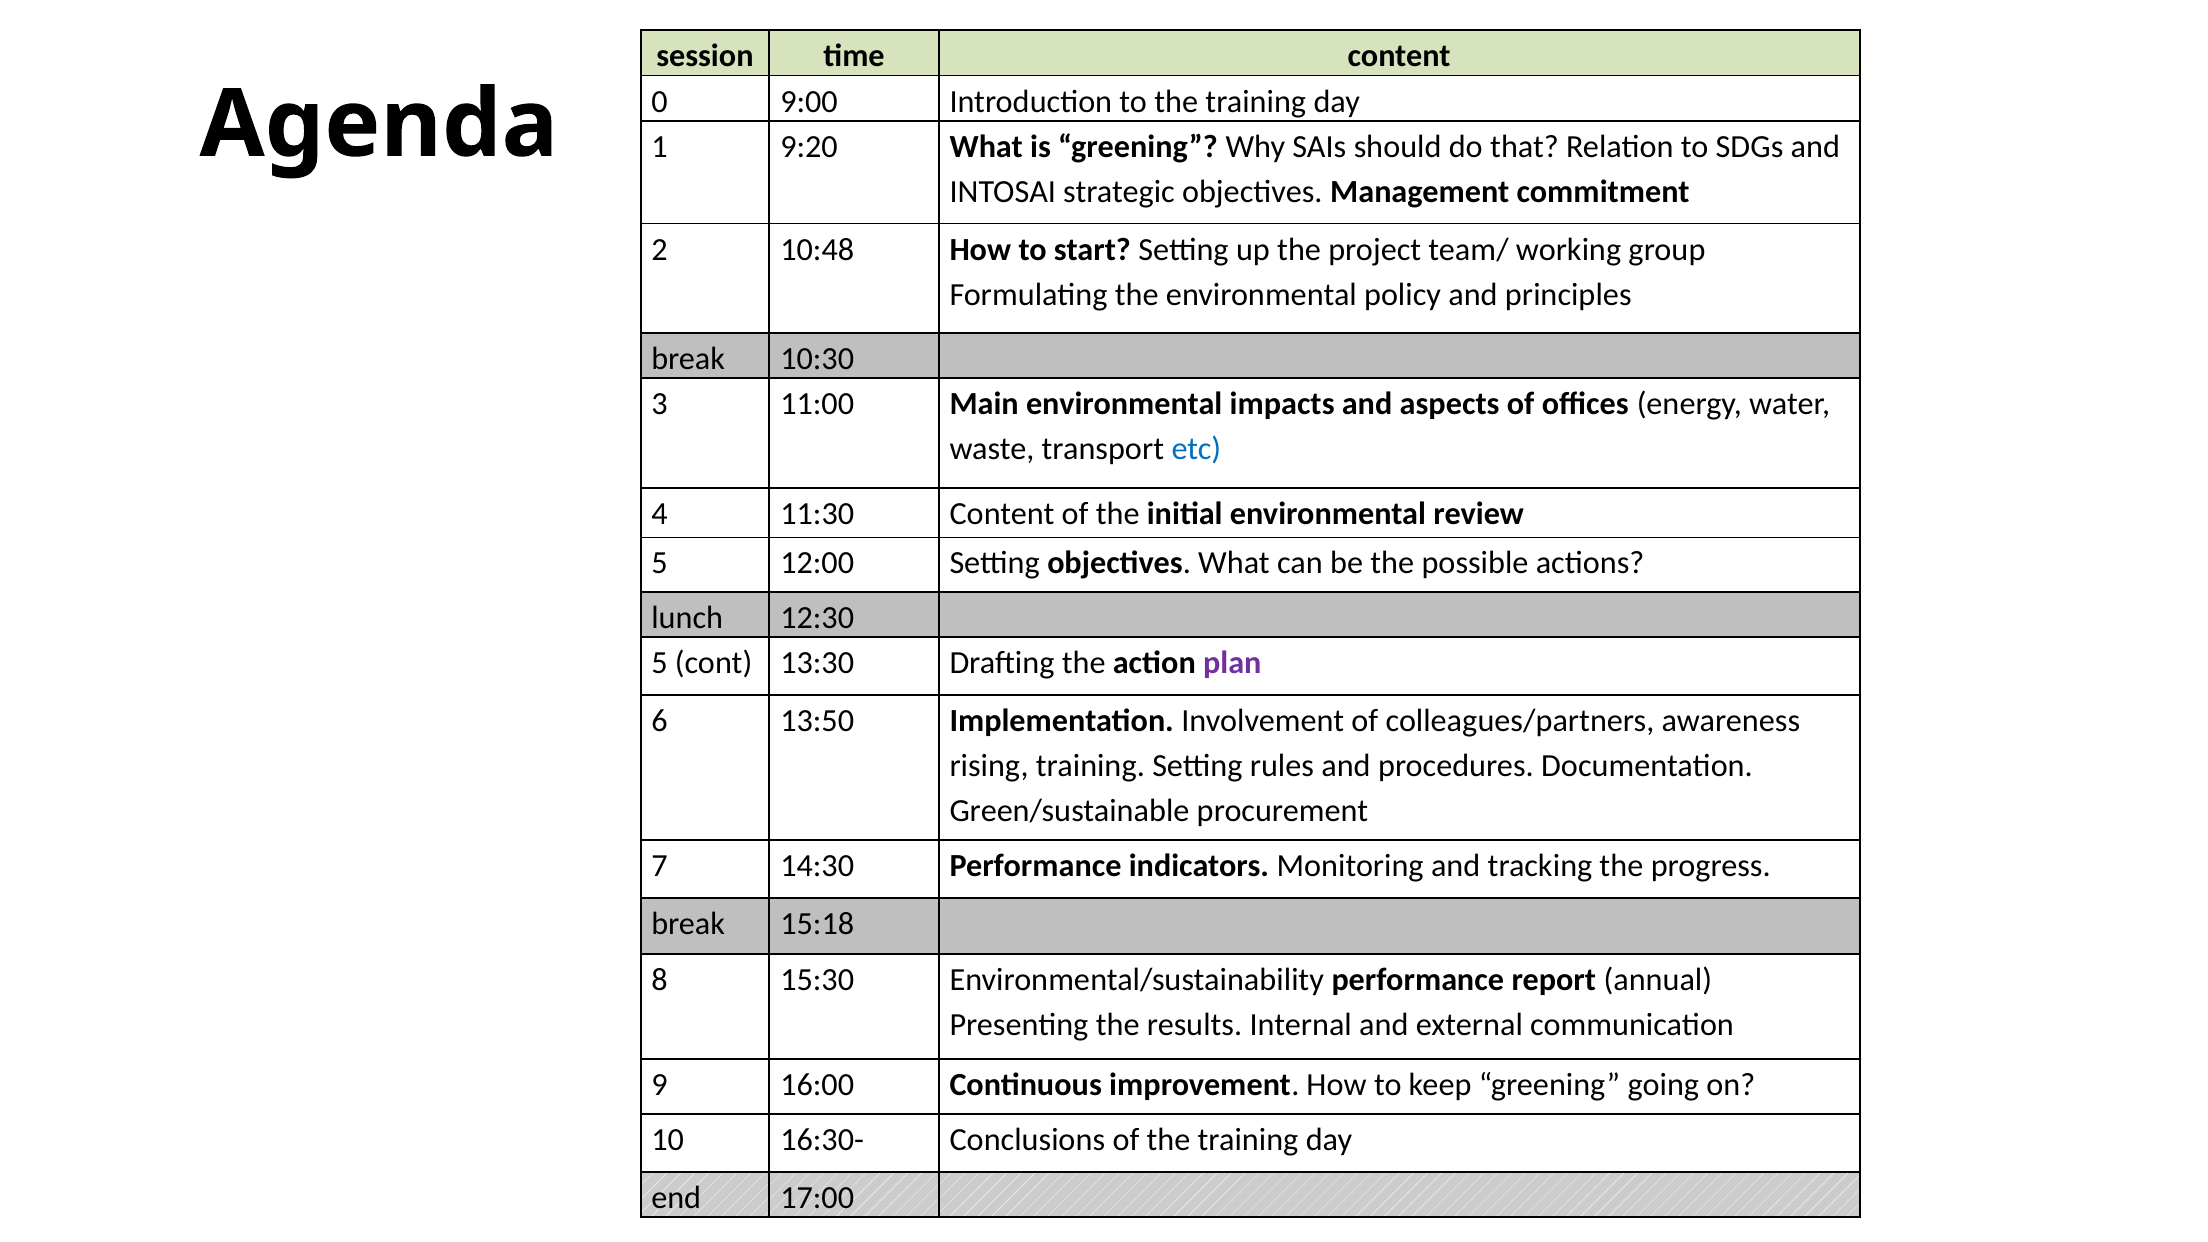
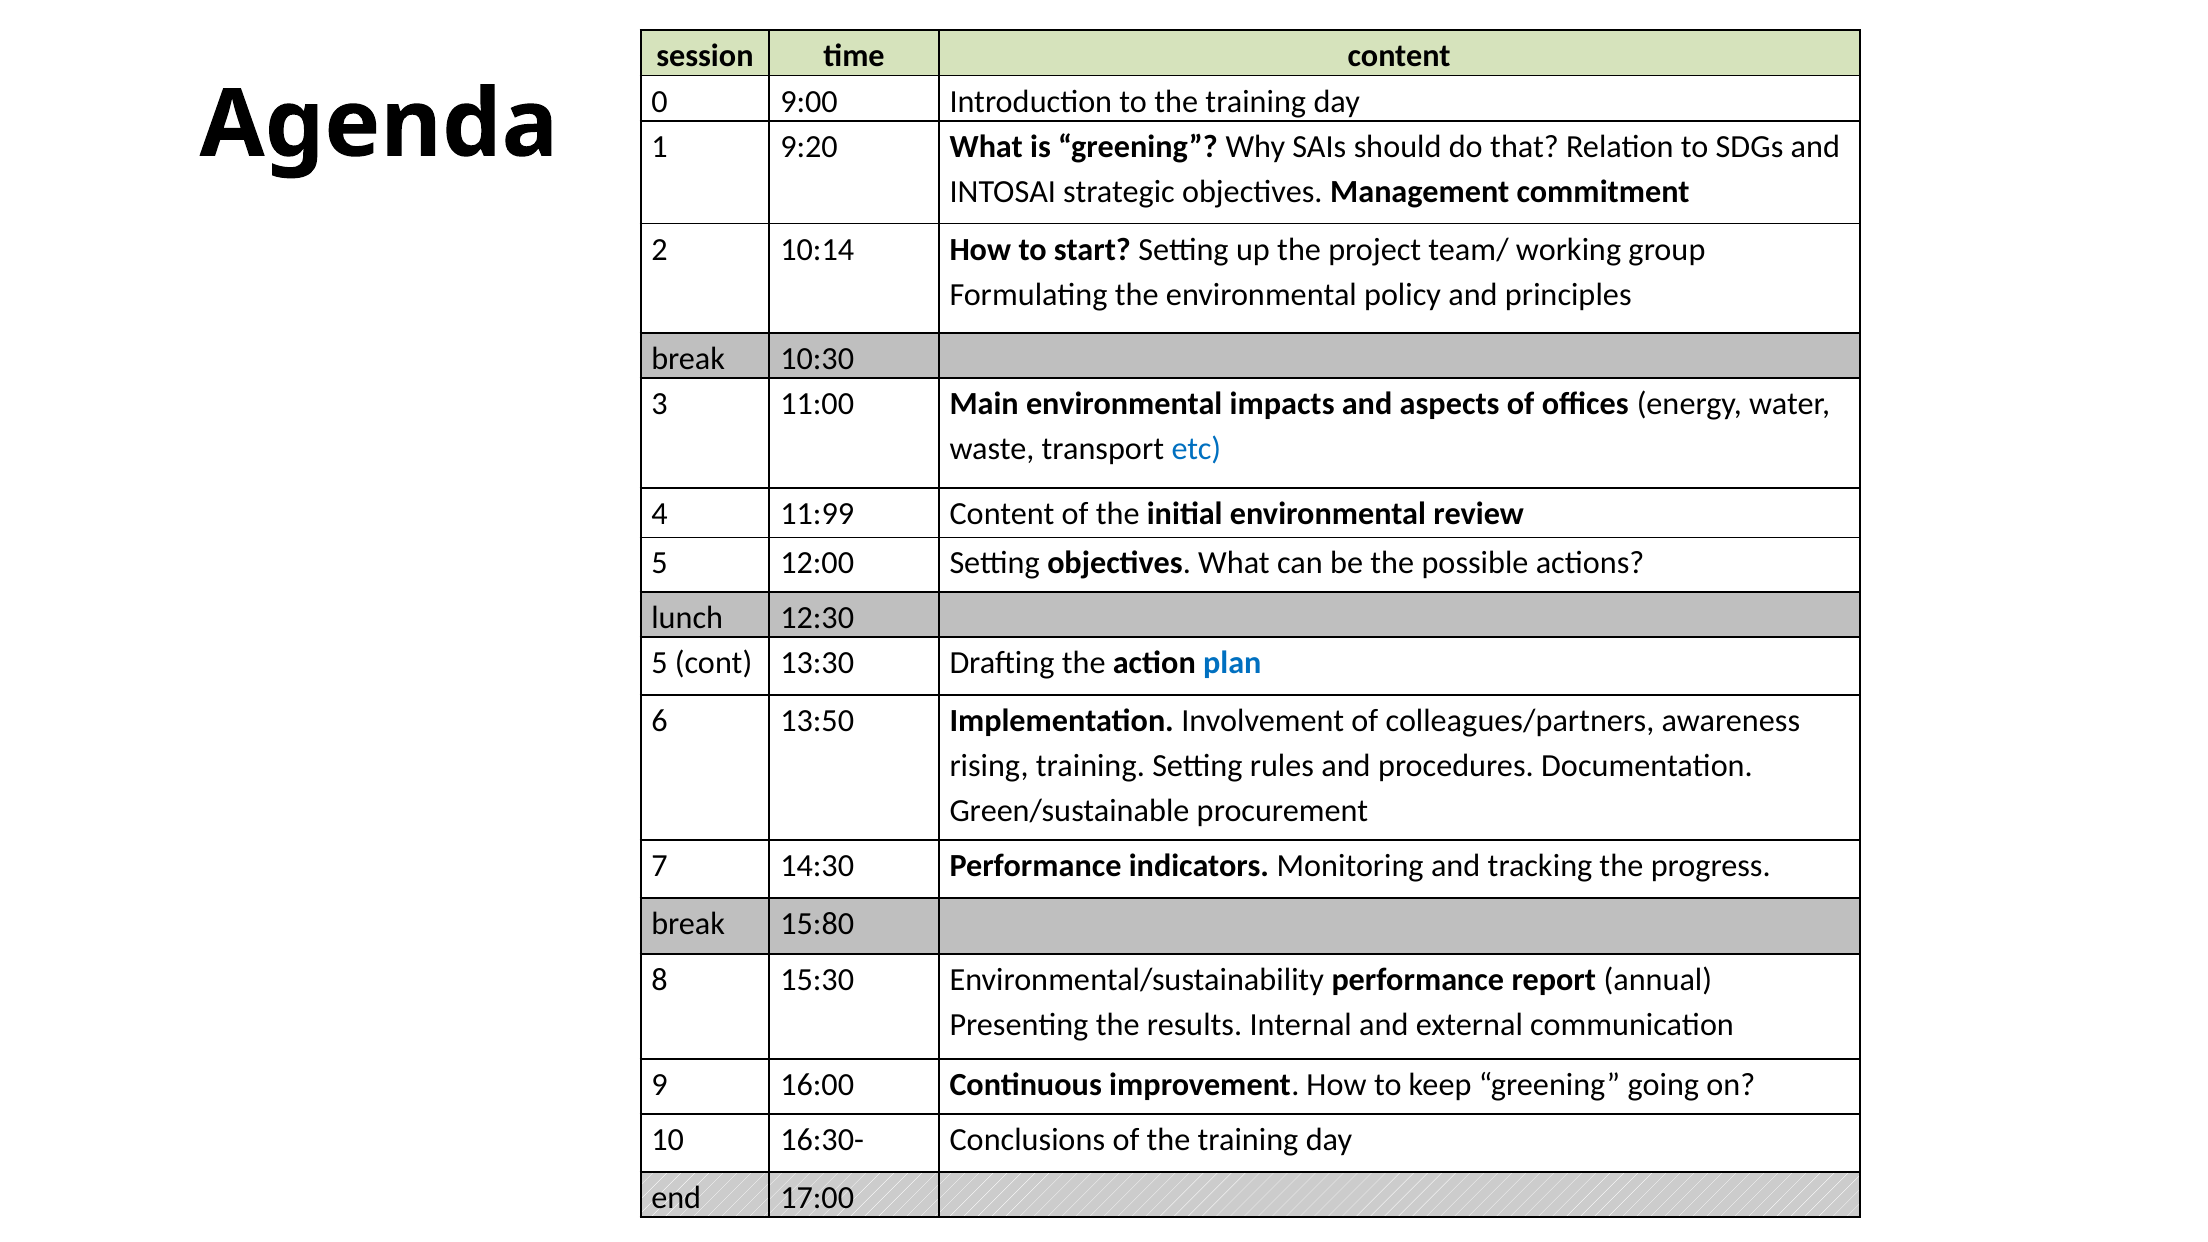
10:48: 10:48 -> 10:14 (817, 249)
11:30: 11:30 -> 11:99 (817, 514)
plan colour: purple -> blue (1232, 663)
15:18: 15:18 -> 15:80 (817, 924)
